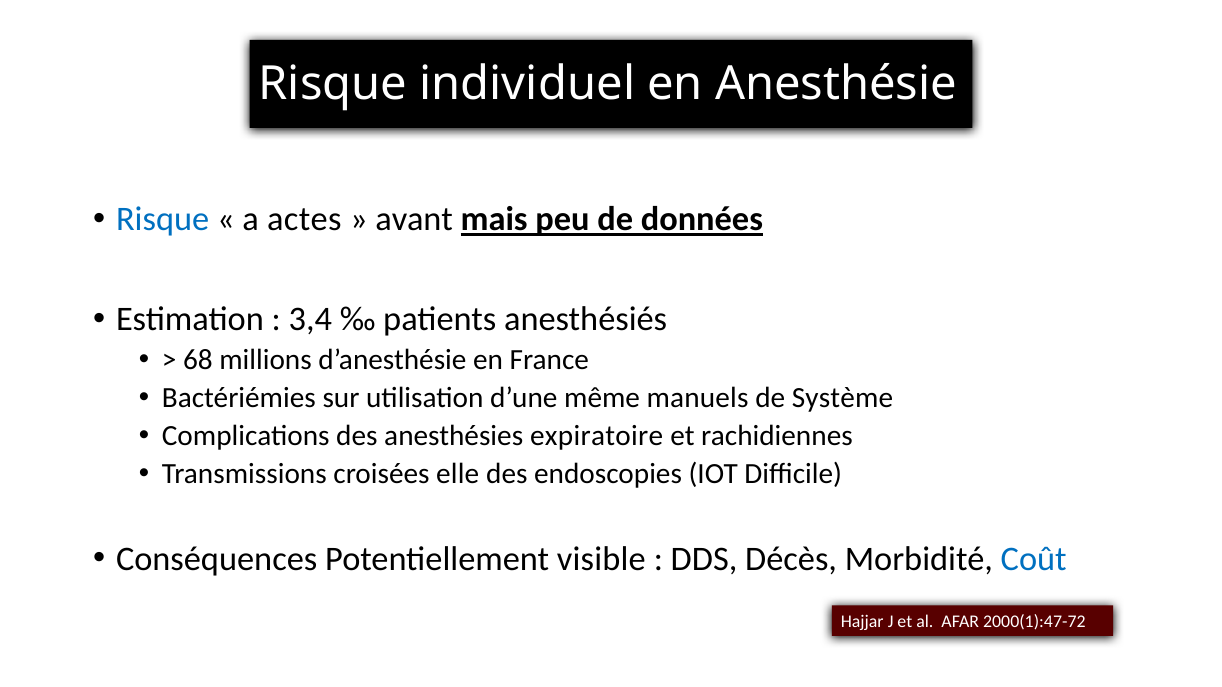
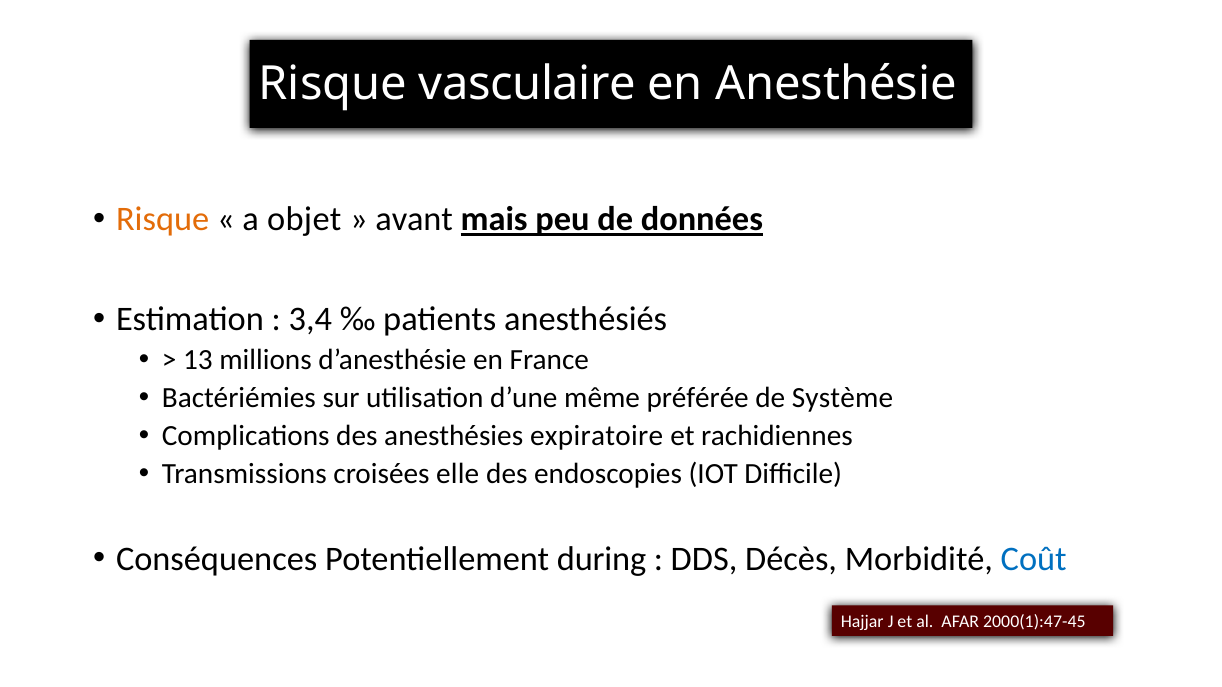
individuel: individuel -> vasculaire (527, 84)
Risque colour: blue -> orange (163, 220)
actes: actes -> objet (304, 220)
68: 68 -> 13 (198, 360)
manuels: manuels -> préférée (698, 398)
visible: visible -> during (602, 559)
2000(1):47-72: 2000(1):47-72 -> 2000(1):47-45 (1034, 622)
